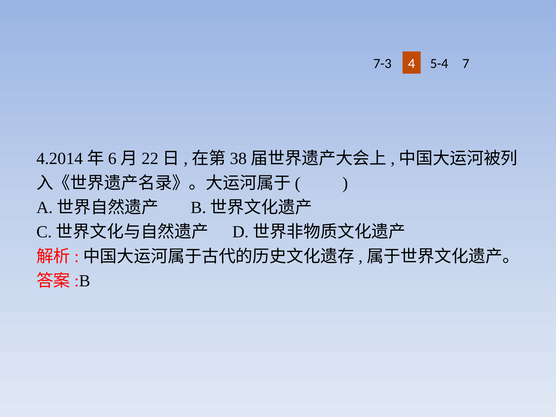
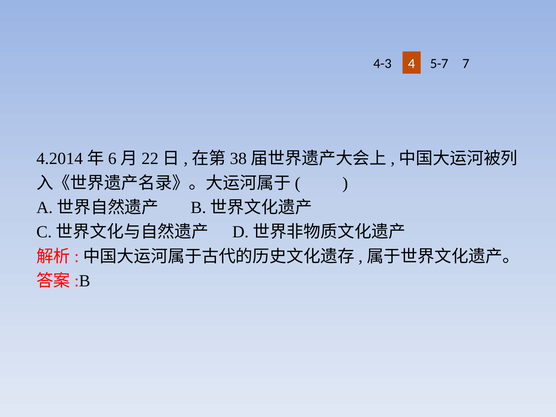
7-3: 7-3 -> 4-3 (382, 64)
5-4: 5-4 -> 5-7 (439, 64)
